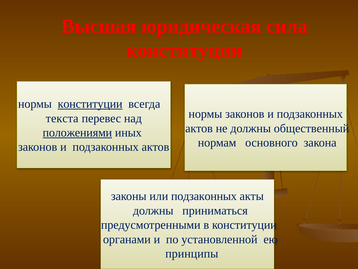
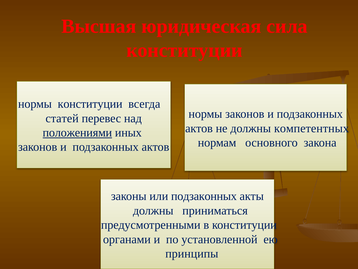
конституции underline: present -> none (90, 104)
текста: текста -> статей (62, 118)
общественный: общественный -> компетентных (311, 128)
